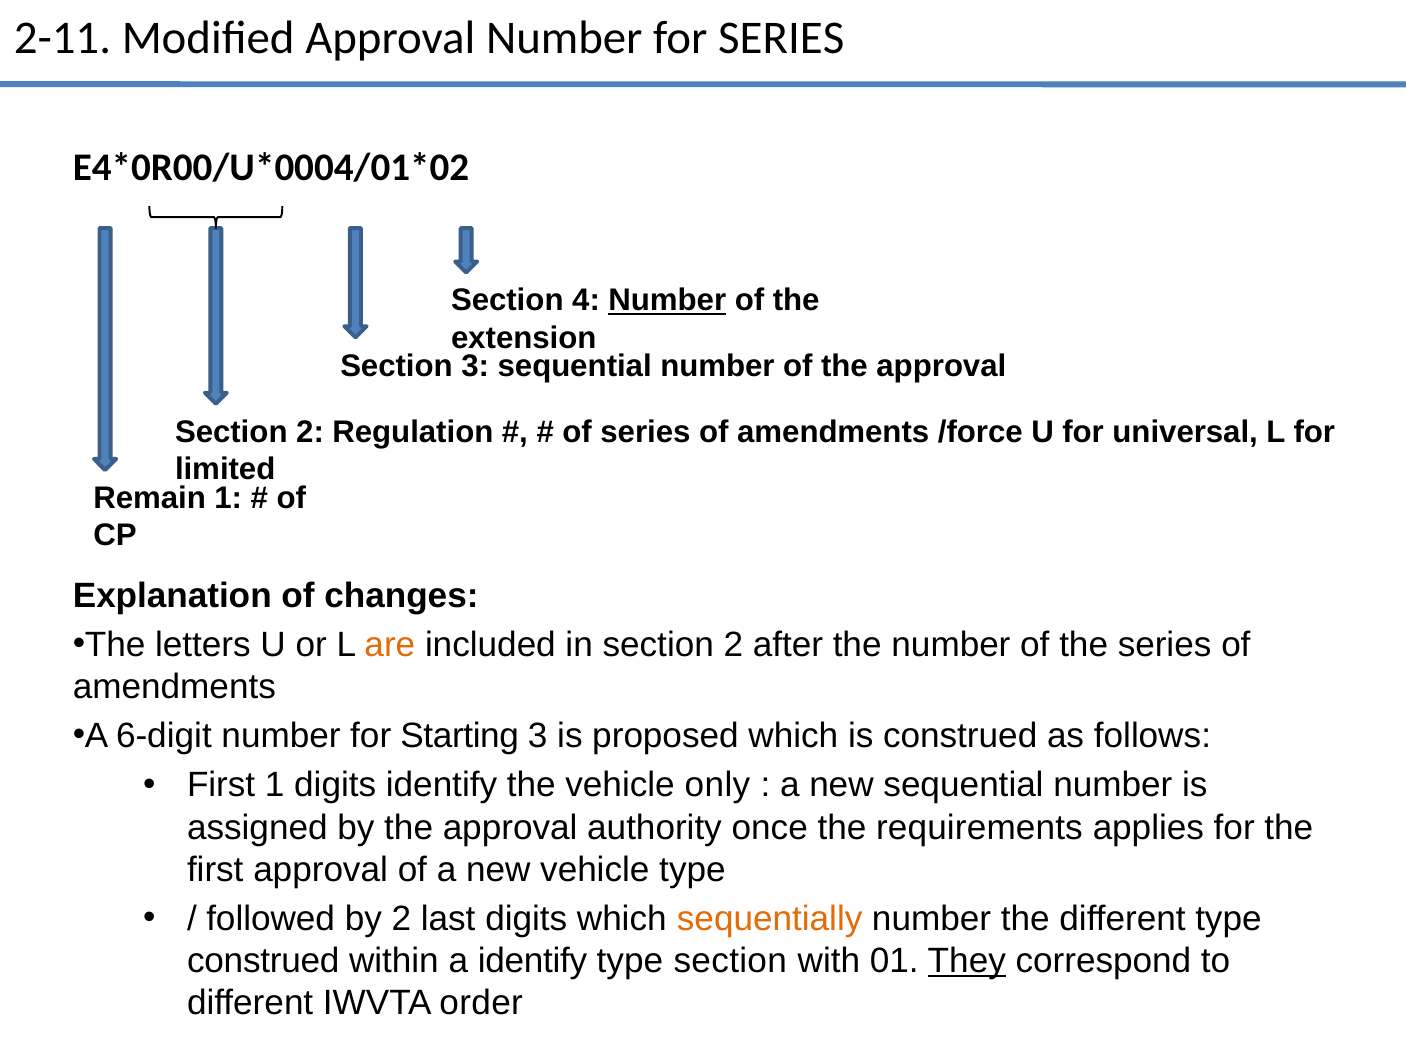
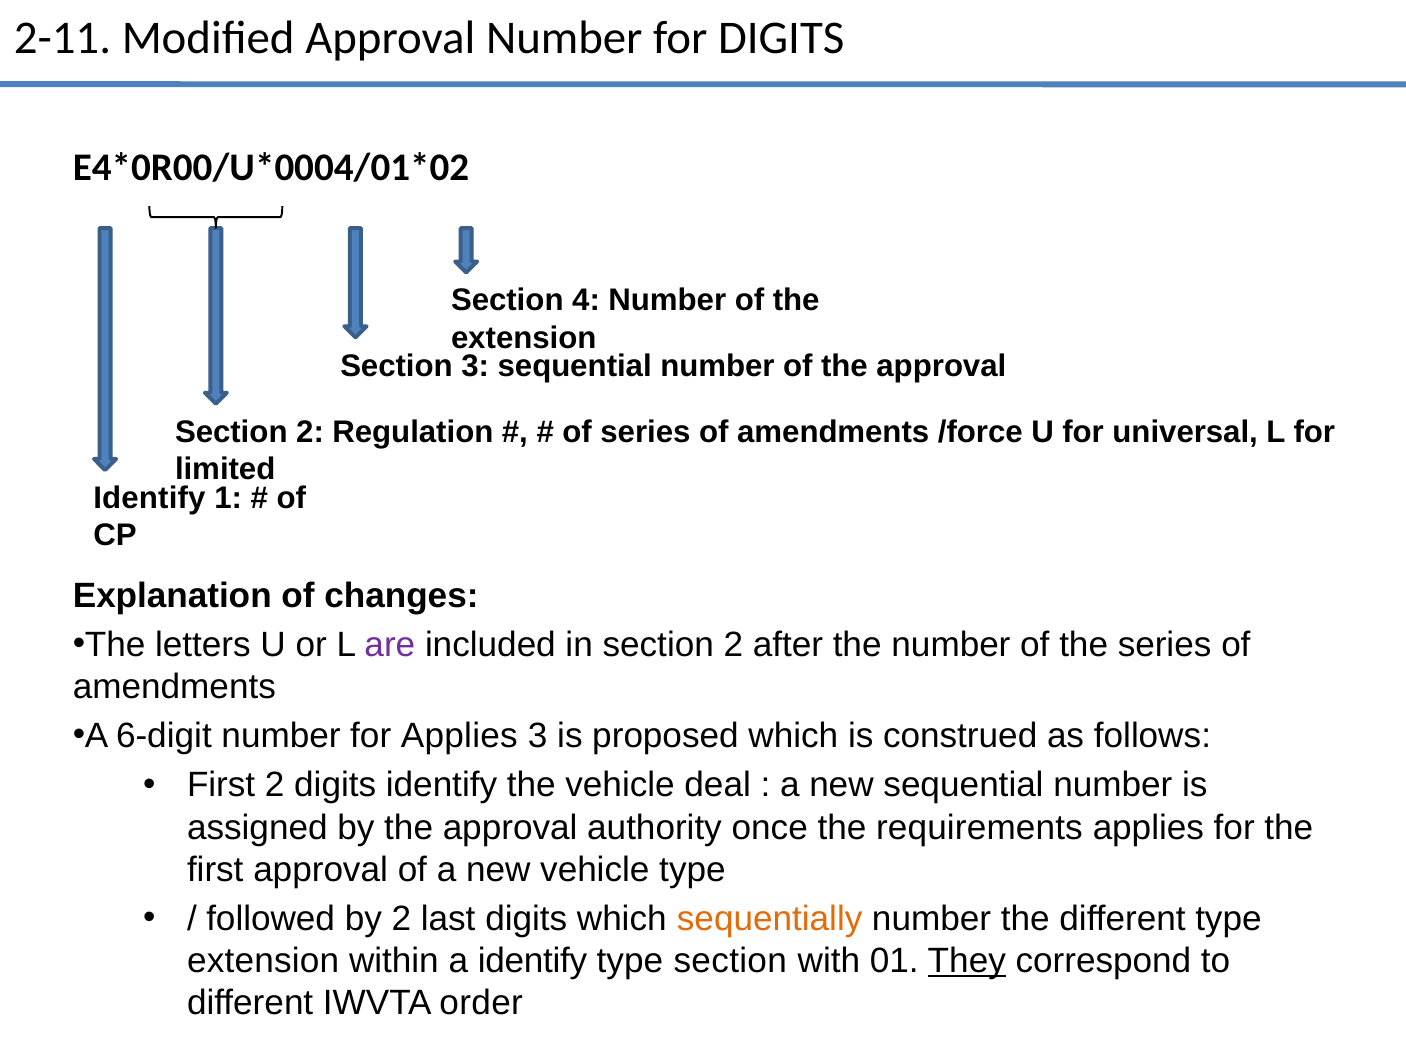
for SERIES: SERIES -> DIGITS (781, 38)
Number underline: present -> none (667, 300)
Remain: Remain -> Identify (149, 498)
are colour: orange -> purple (390, 645)
for Starting: Starting -> Applies (459, 737)
First 1: 1 -> 2 (275, 786)
only: only -> deal (718, 786)
construed: construed -> extension (263, 961)
